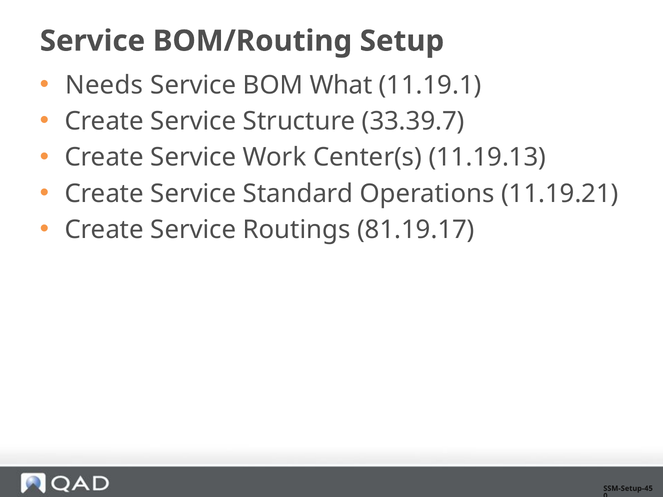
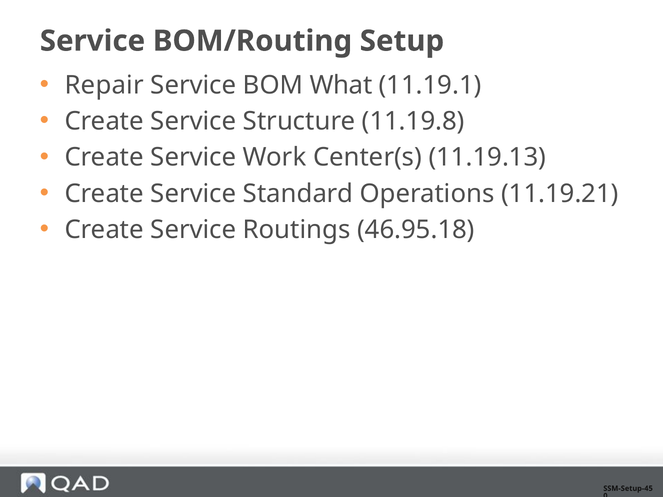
Needs: Needs -> Repair (104, 85)
33.39.7: 33.39.7 -> 11.19.8 (413, 121)
81.19.17: 81.19.17 -> 46.95.18 (416, 230)
